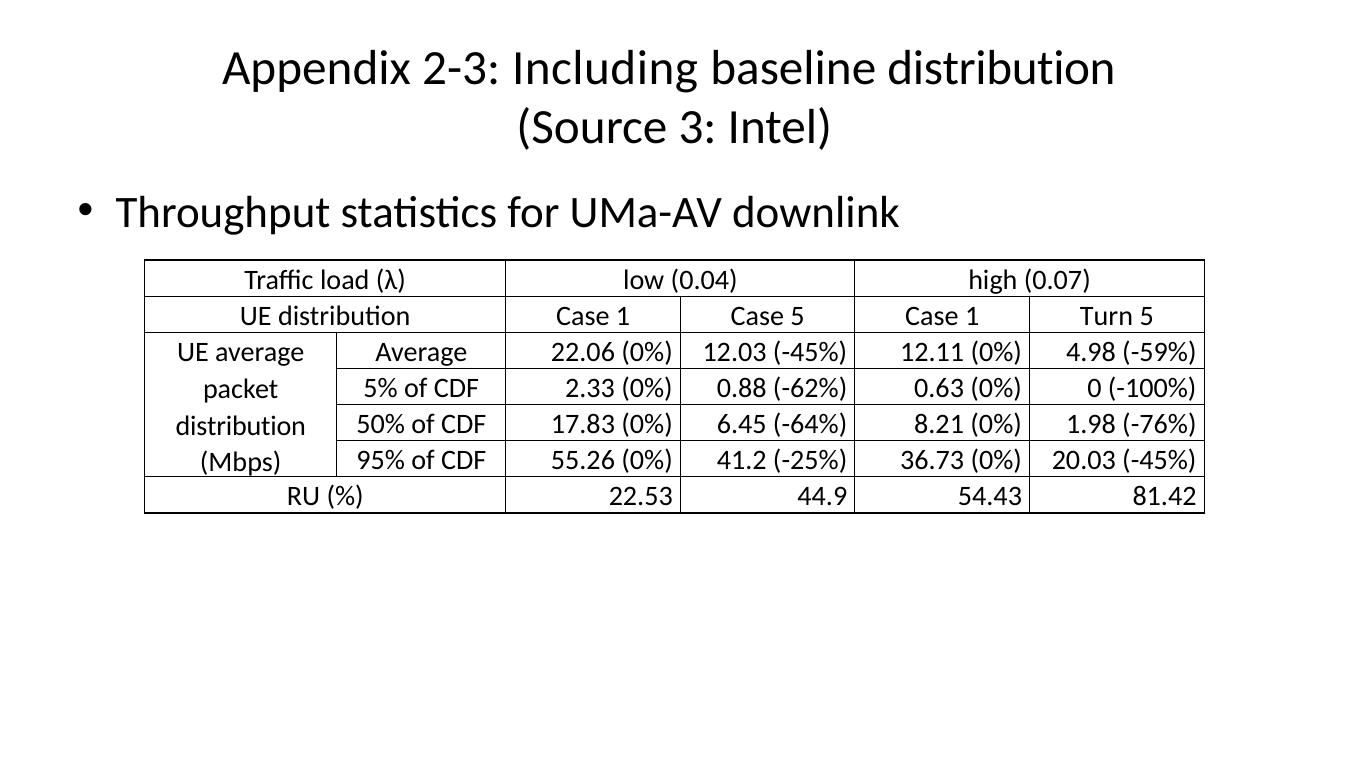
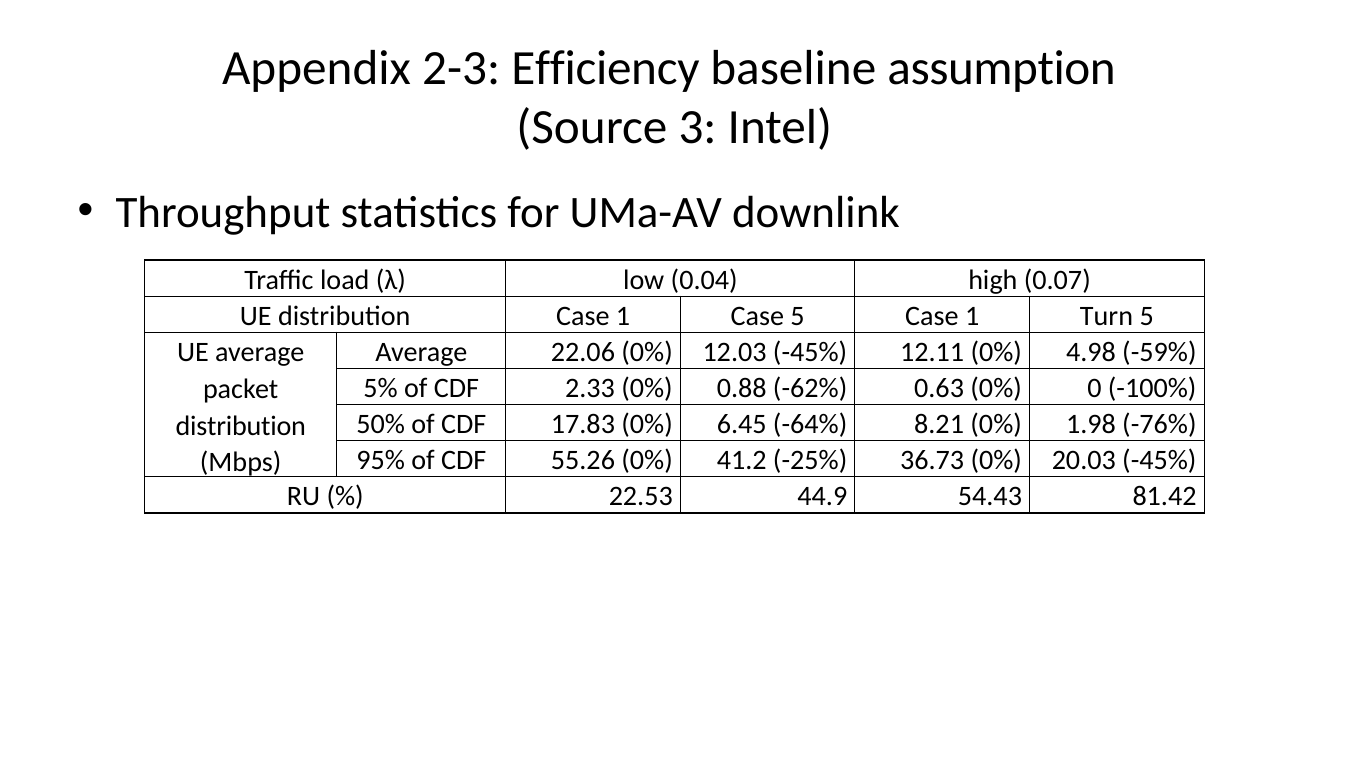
Including: Including -> Efficiency (605, 68)
baseline distribution: distribution -> assumption (1002, 68)
